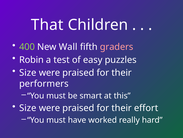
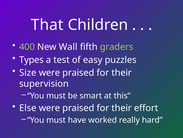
graders colour: pink -> light green (117, 47)
Robin: Robin -> Types (31, 60)
performers: performers -> supervision (44, 83)
Size: Size -> Else (28, 107)
